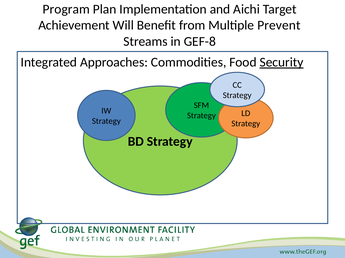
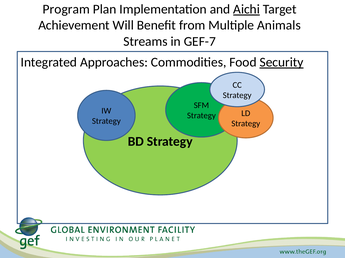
Aichi underline: none -> present (247, 9)
Prevent: Prevent -> Animals (279, 25)
GEF-8: GEF-8 -> GEF-7 (200, 41)
